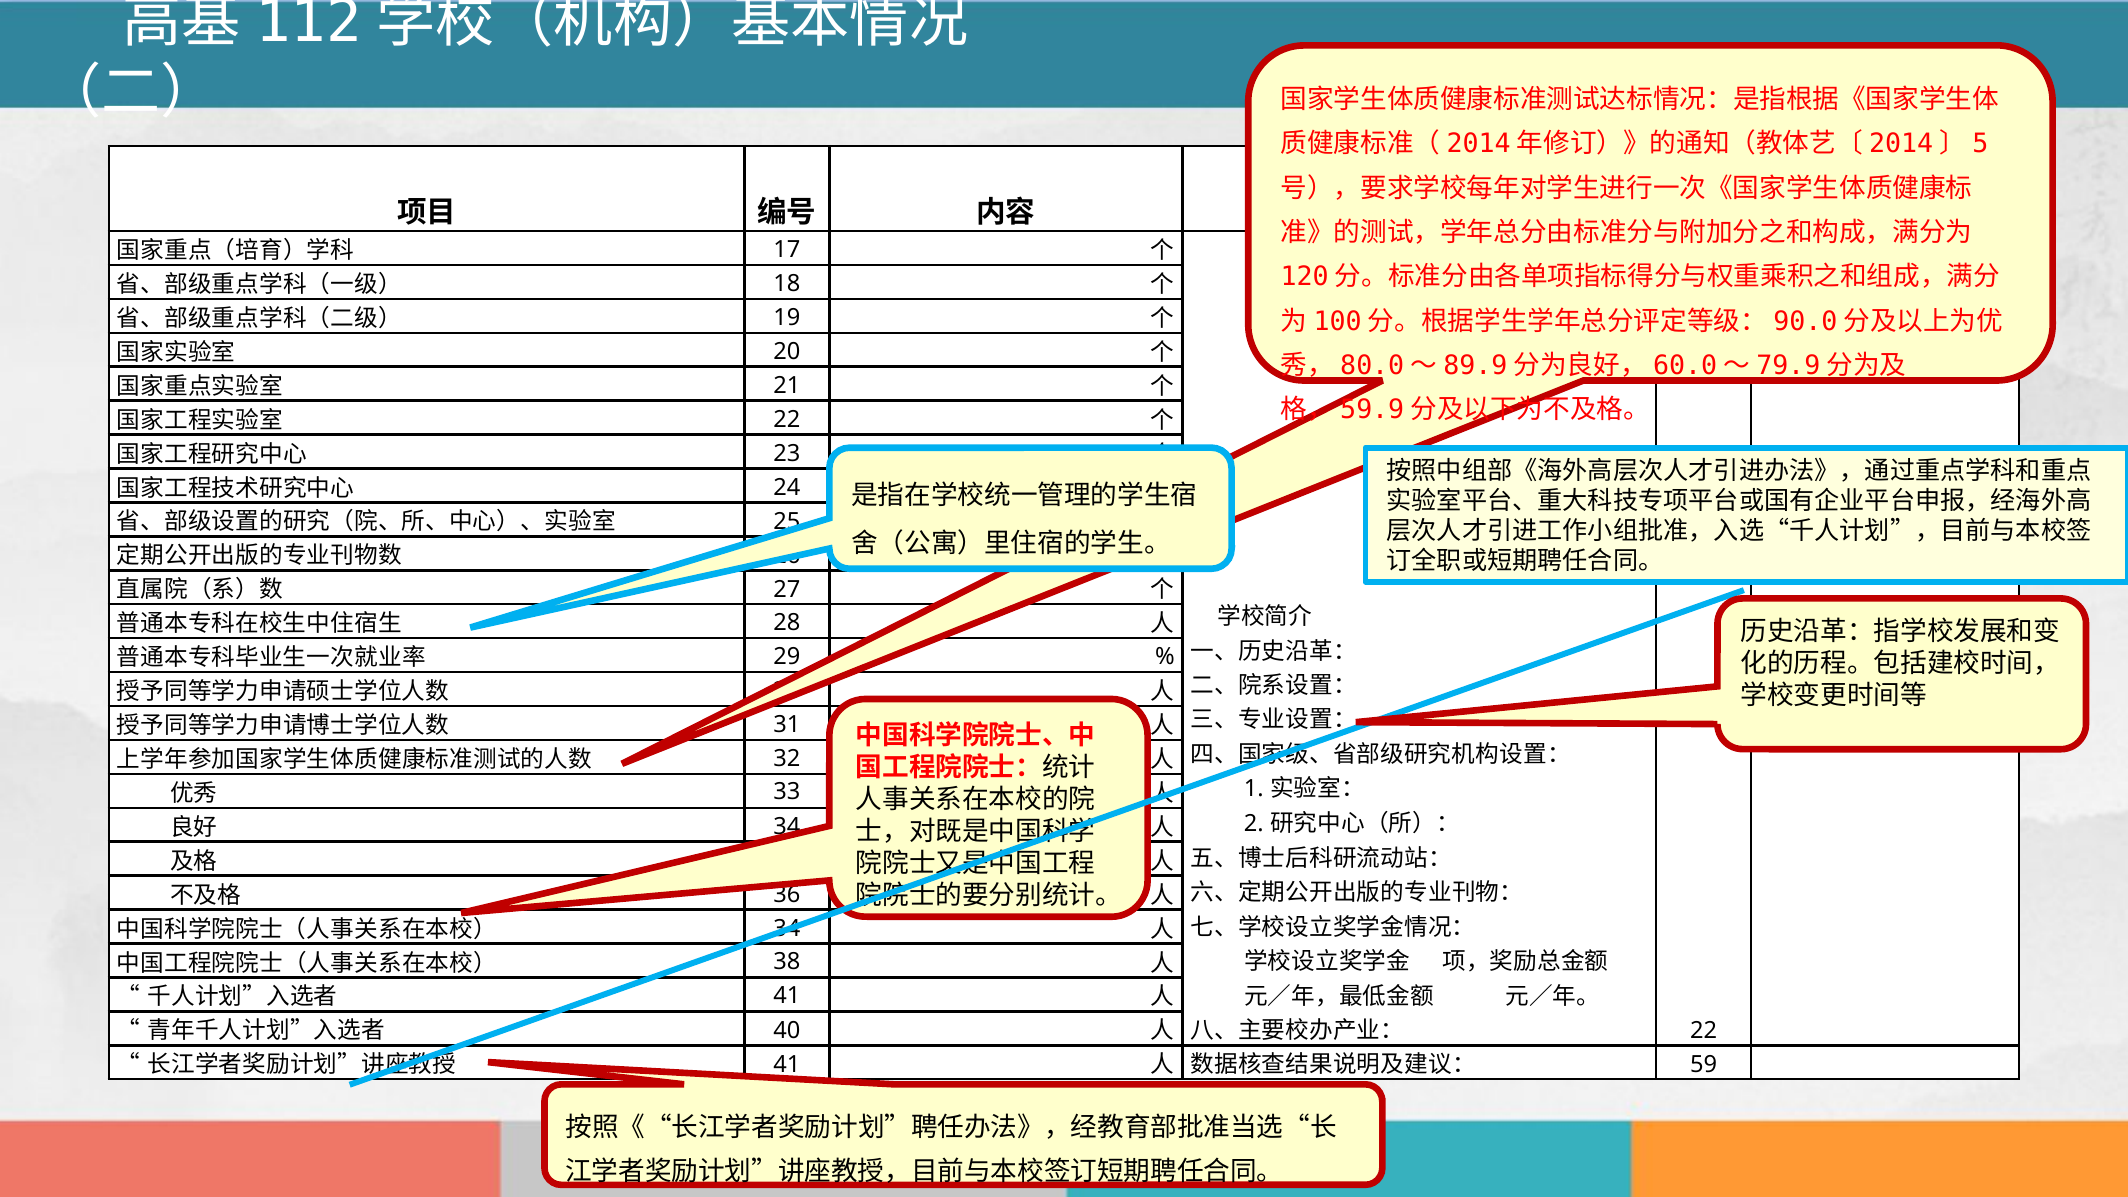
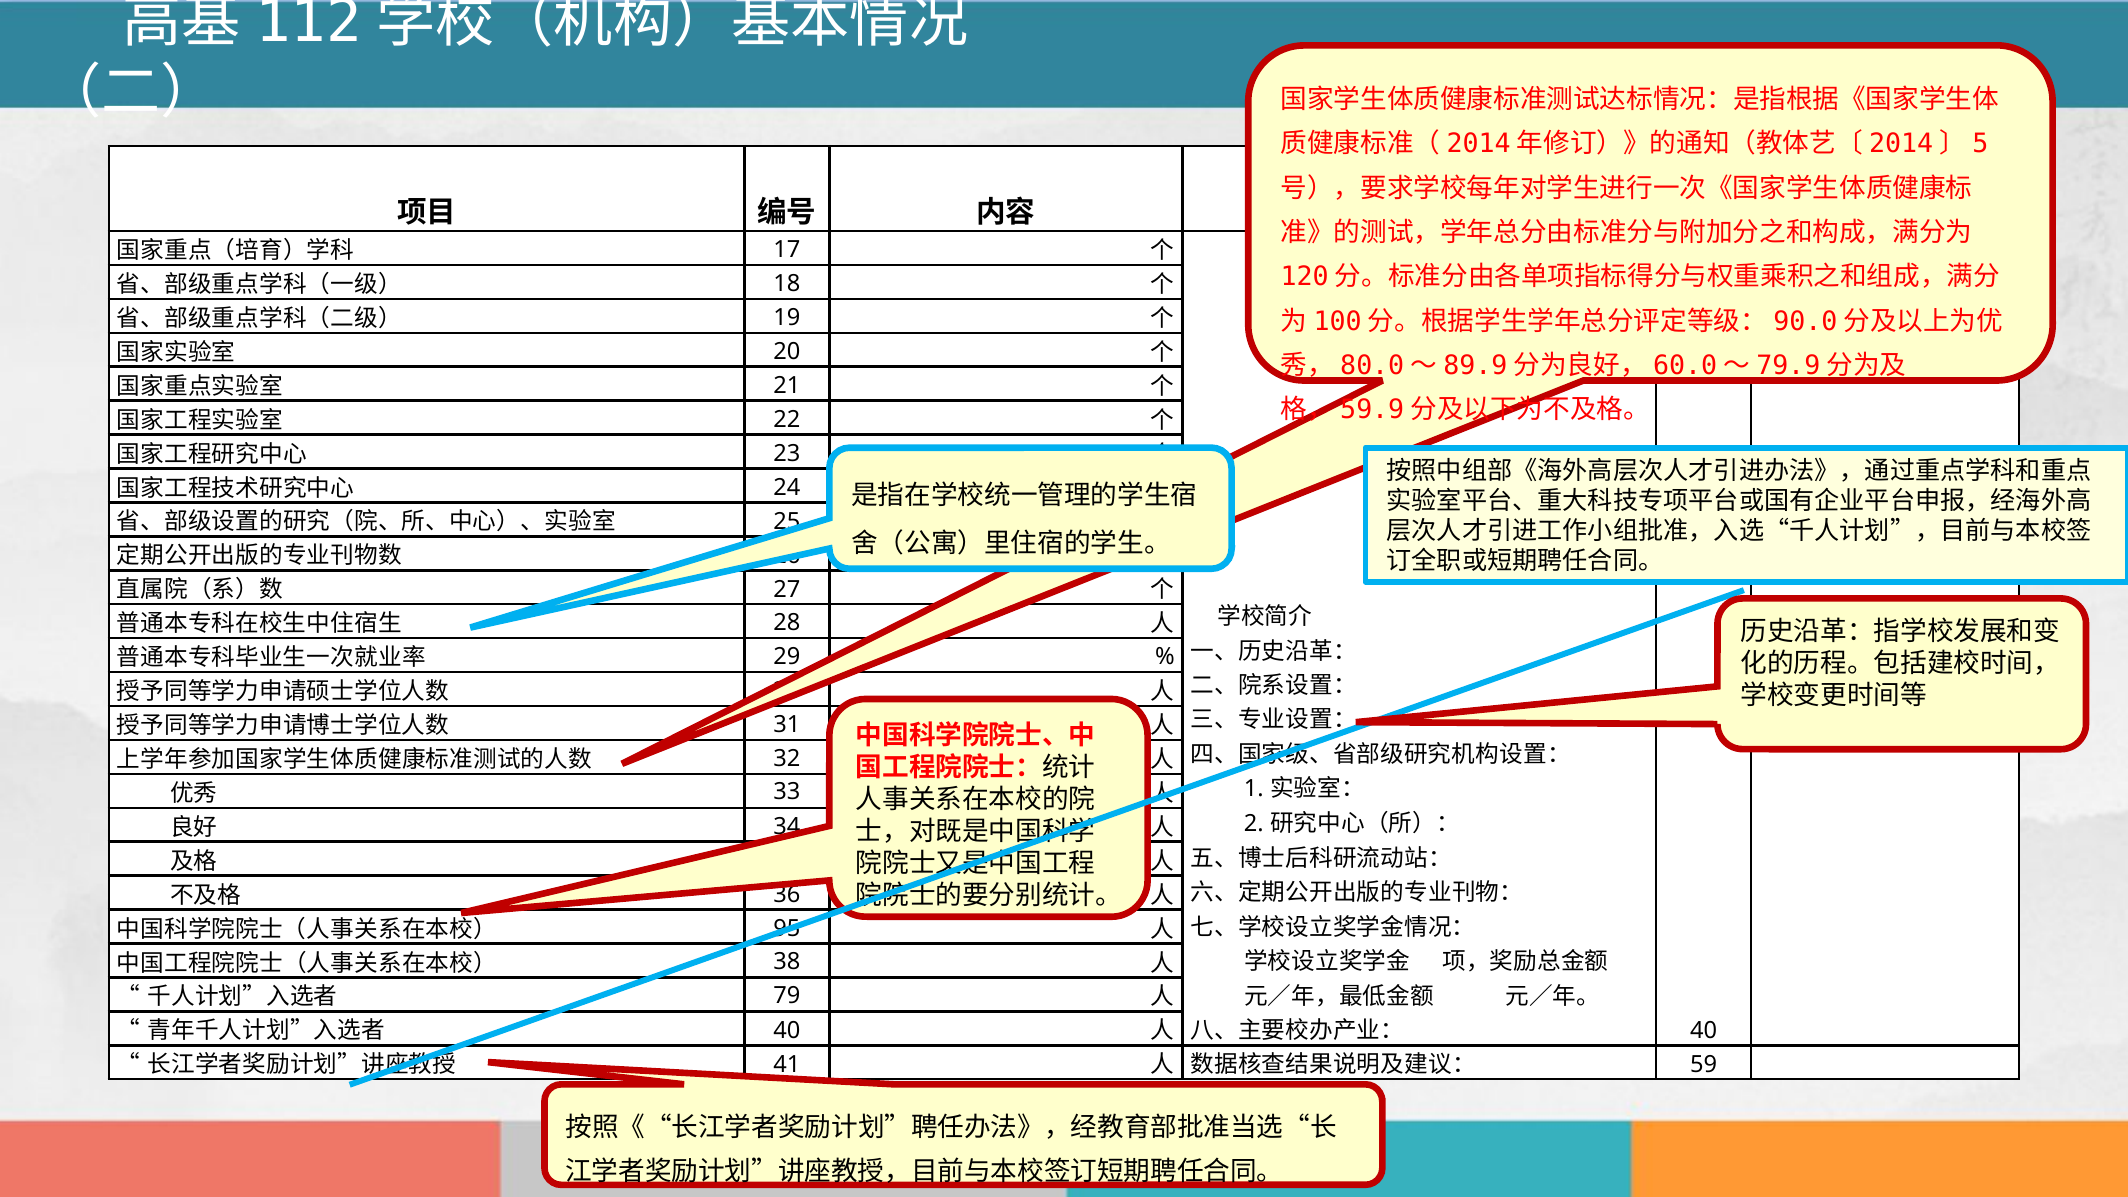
34: 34 -> 95 (787, 929)
41: 41 -> 79 (787, 996)
22: 22 -> 40 (1704, 1030)
